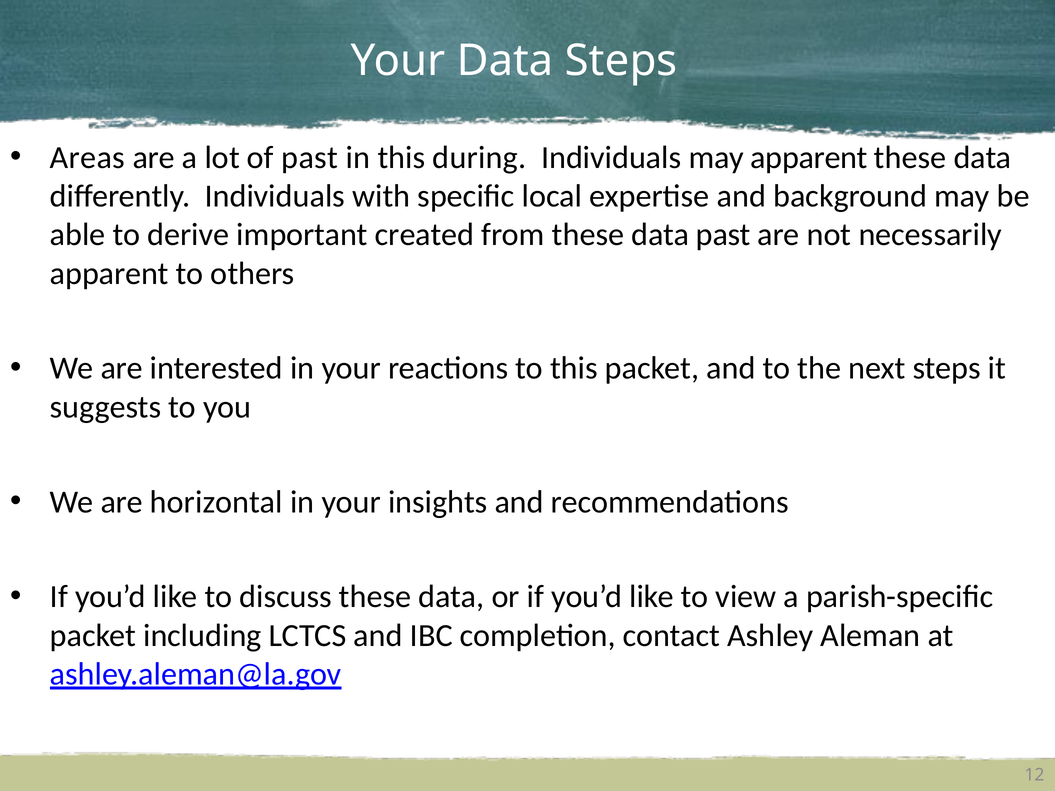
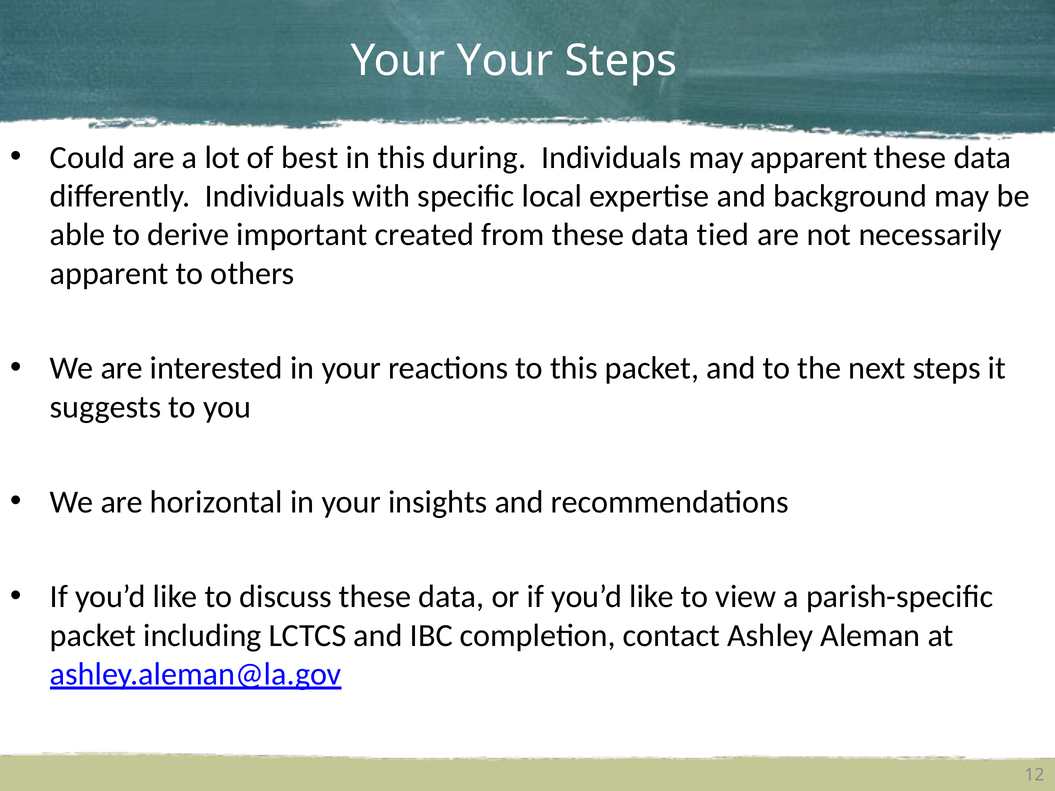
Your Data: Data -> Your (505, 61)
Areas: Areas -> Could (88, 157)
of past: past -> best (310, 157)
data past: past -> tied (723, 235)
